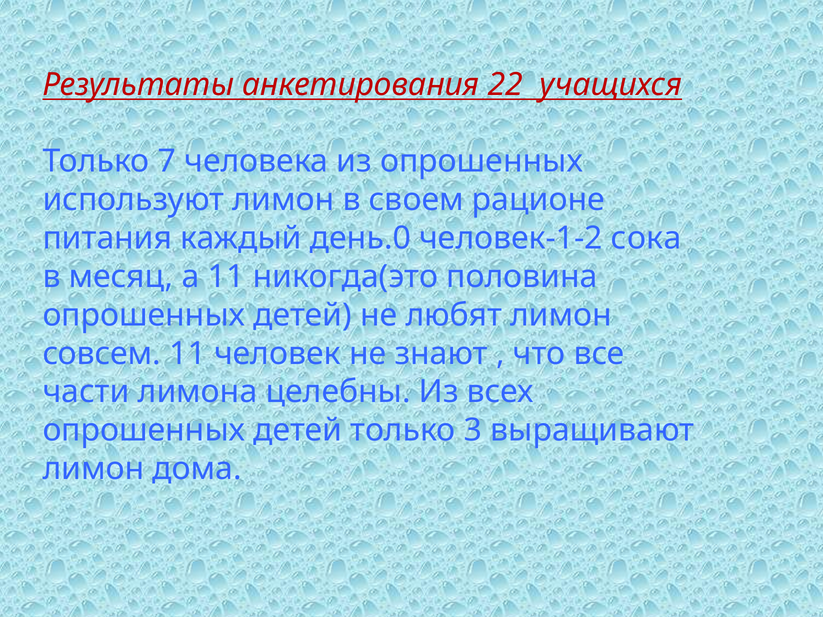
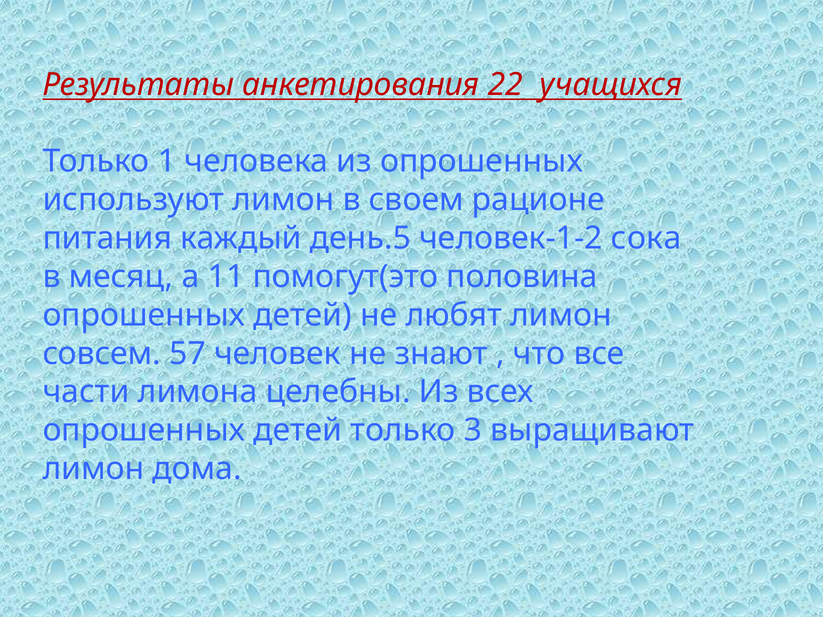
7: 7 -> 1 (167, 161)
день.0: день.0 -> день.5 (360, 238)
никогда(это: никогда(это -> помогут(это (345, 277)
совсем 11: 11 -> 57 (188, 354)
